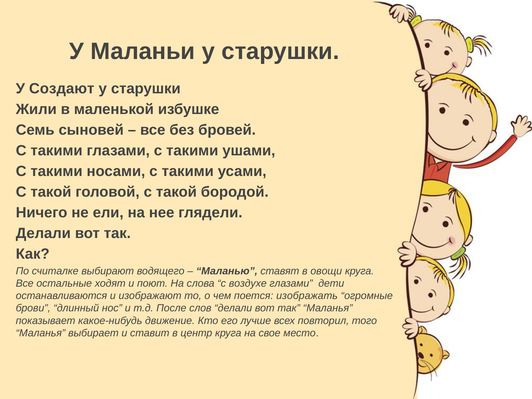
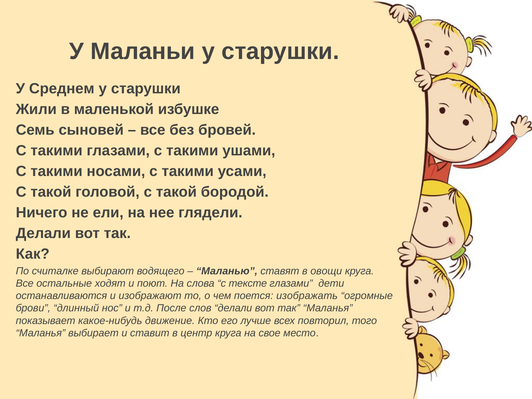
Создают: Создают -> Среднем (62, 89)
воздухе: воздухе -> тексте (248, 283)
